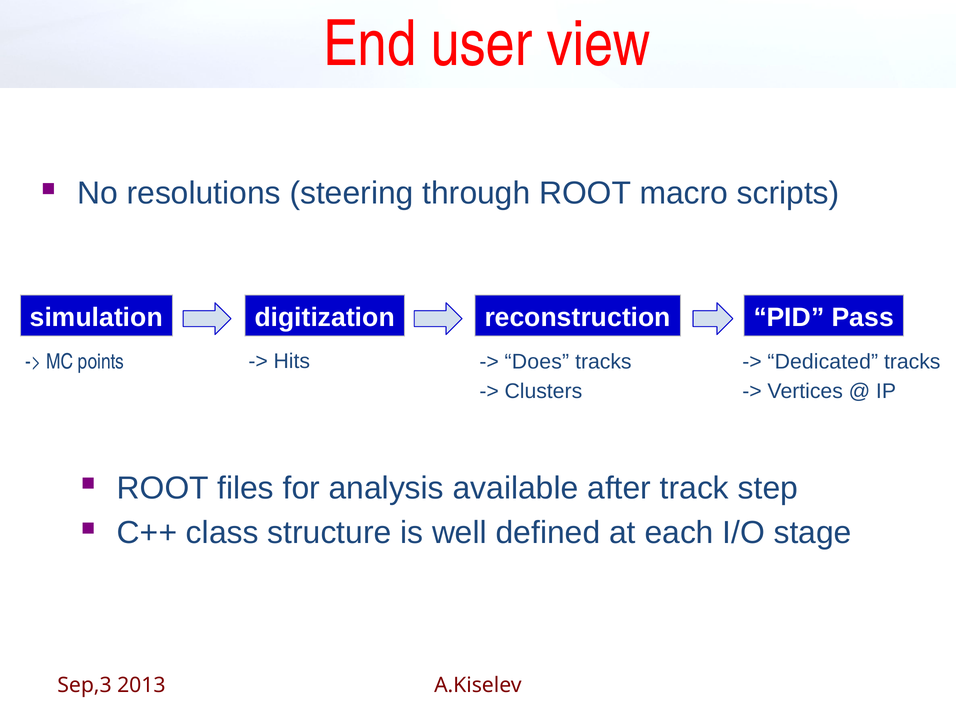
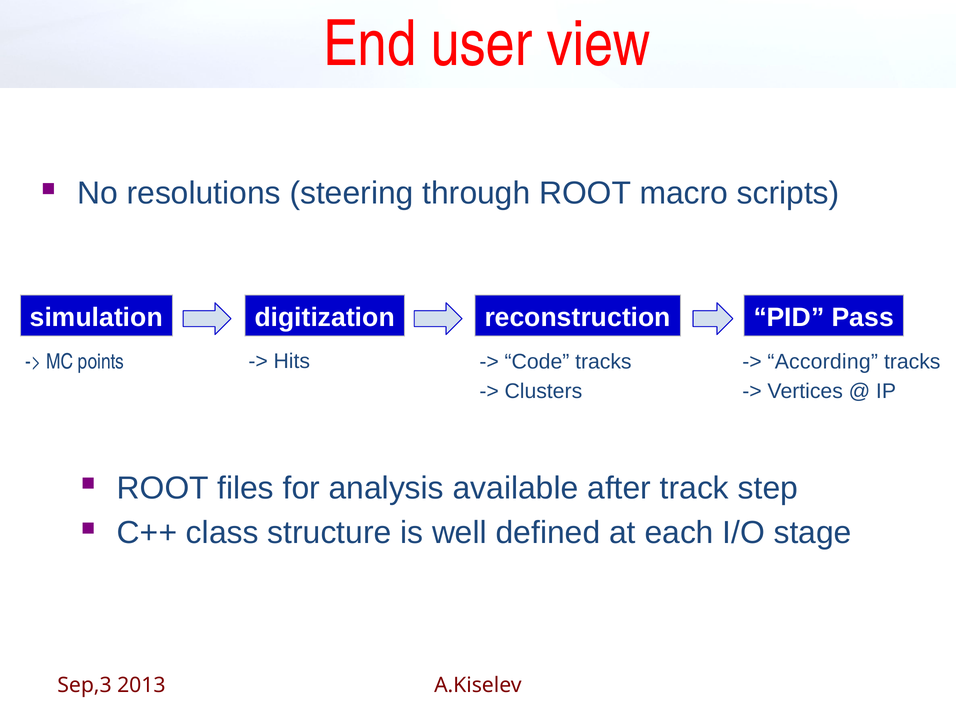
Does: Does -> Code (537, 362)
Dedicated: Dedicated -> According (823, 362)
